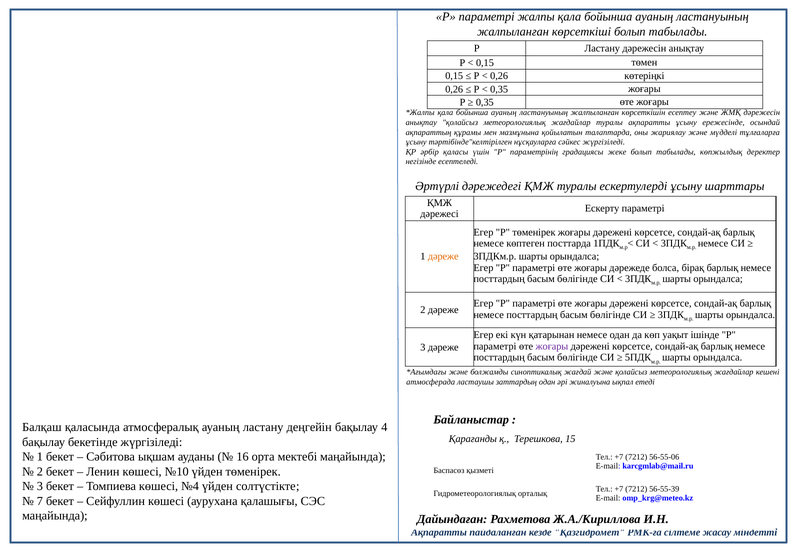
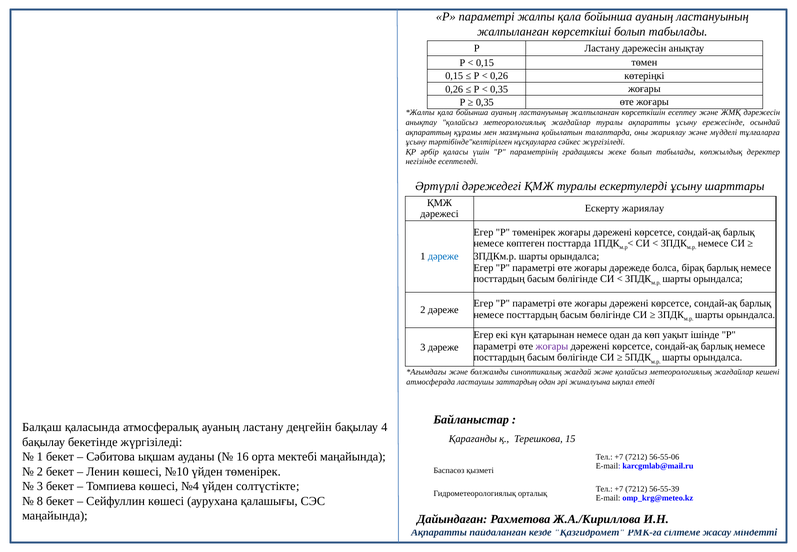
Ескерту параметрі: параметрі -> жариялау (643, 208)
дәреже colour: orange -> blue (443, 256)
7: 7 -> 8 (40, 501)
